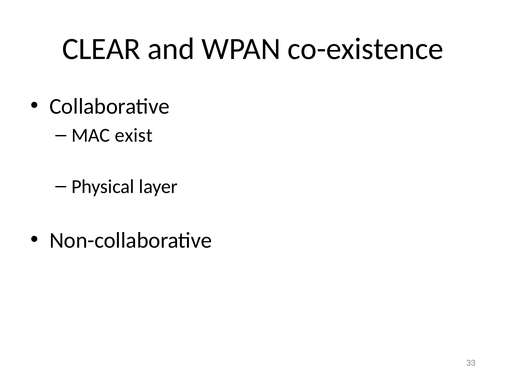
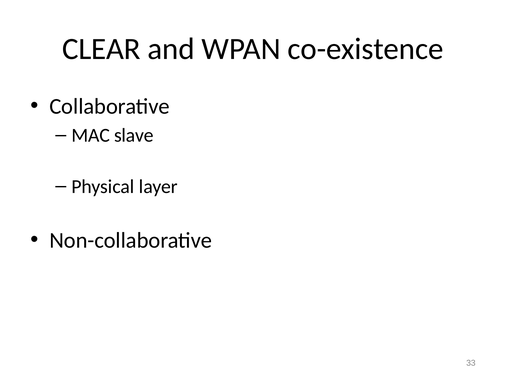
exist: exist -> slave (134, 135)
